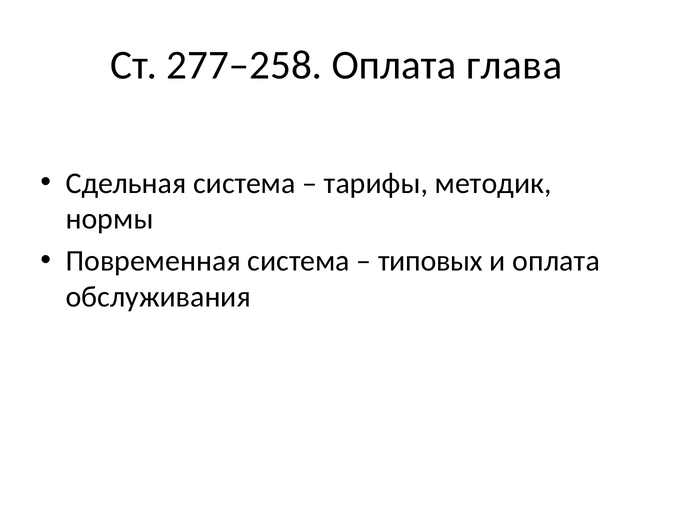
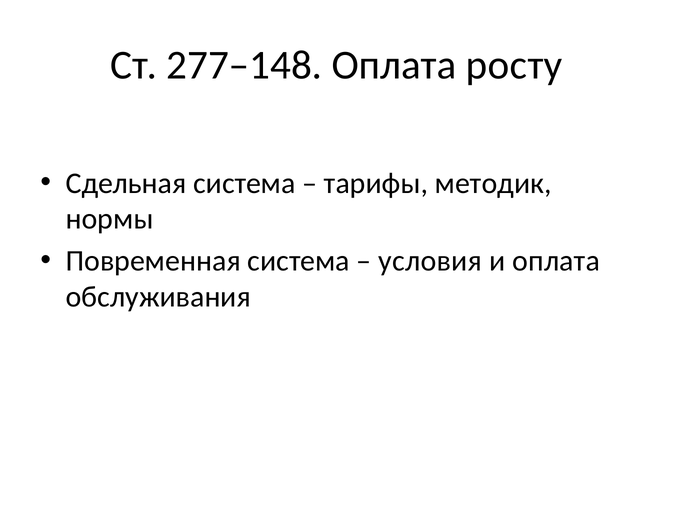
277–258: 277–258 -> 277–148 (244, 65)
глава: глава -> росту (514, 65)
типовых: типовых -> условия (430, 261)
